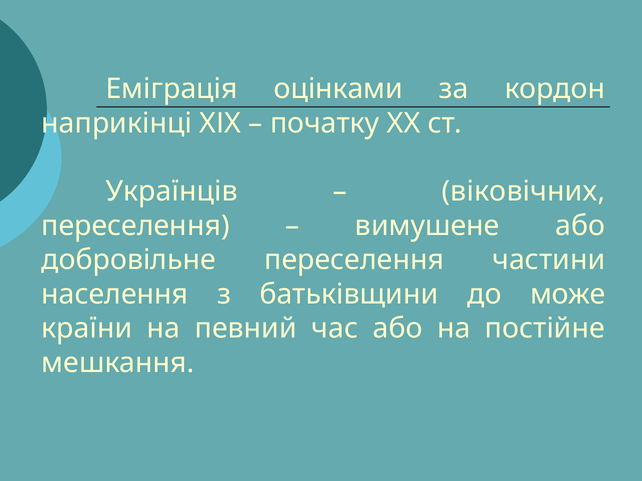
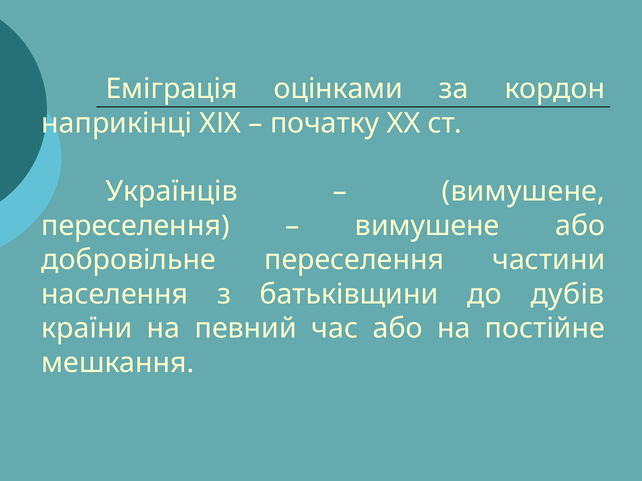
віковічних: віковічних -> вимушене (523, 192)
може: може -> дубів (568, 294)
